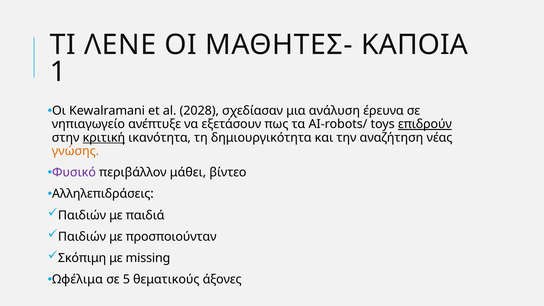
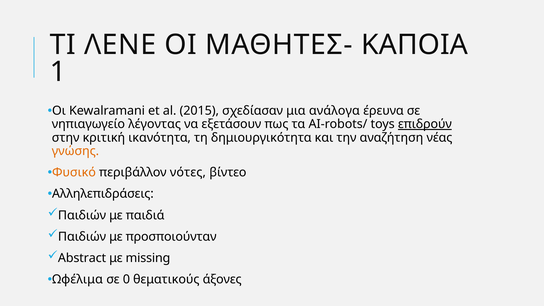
2028: 2028 -> 2015 (199, 111)
ανάλυση: ανάλυση -> ανάλογα (334, 111)
ανέπτυξε: ανέπτυξε -> λέγοντας (155, 124)
κριτική underline: present -> none (104, 138)
Φυσικό colour: purple -> orange (74, 172)
μάθει: μάθει -> νότες (188, 172)
Σκόπιμη: Σκόπιμη -> Abstract (82, 258)
5: 5 -> 0 (126, 279)
